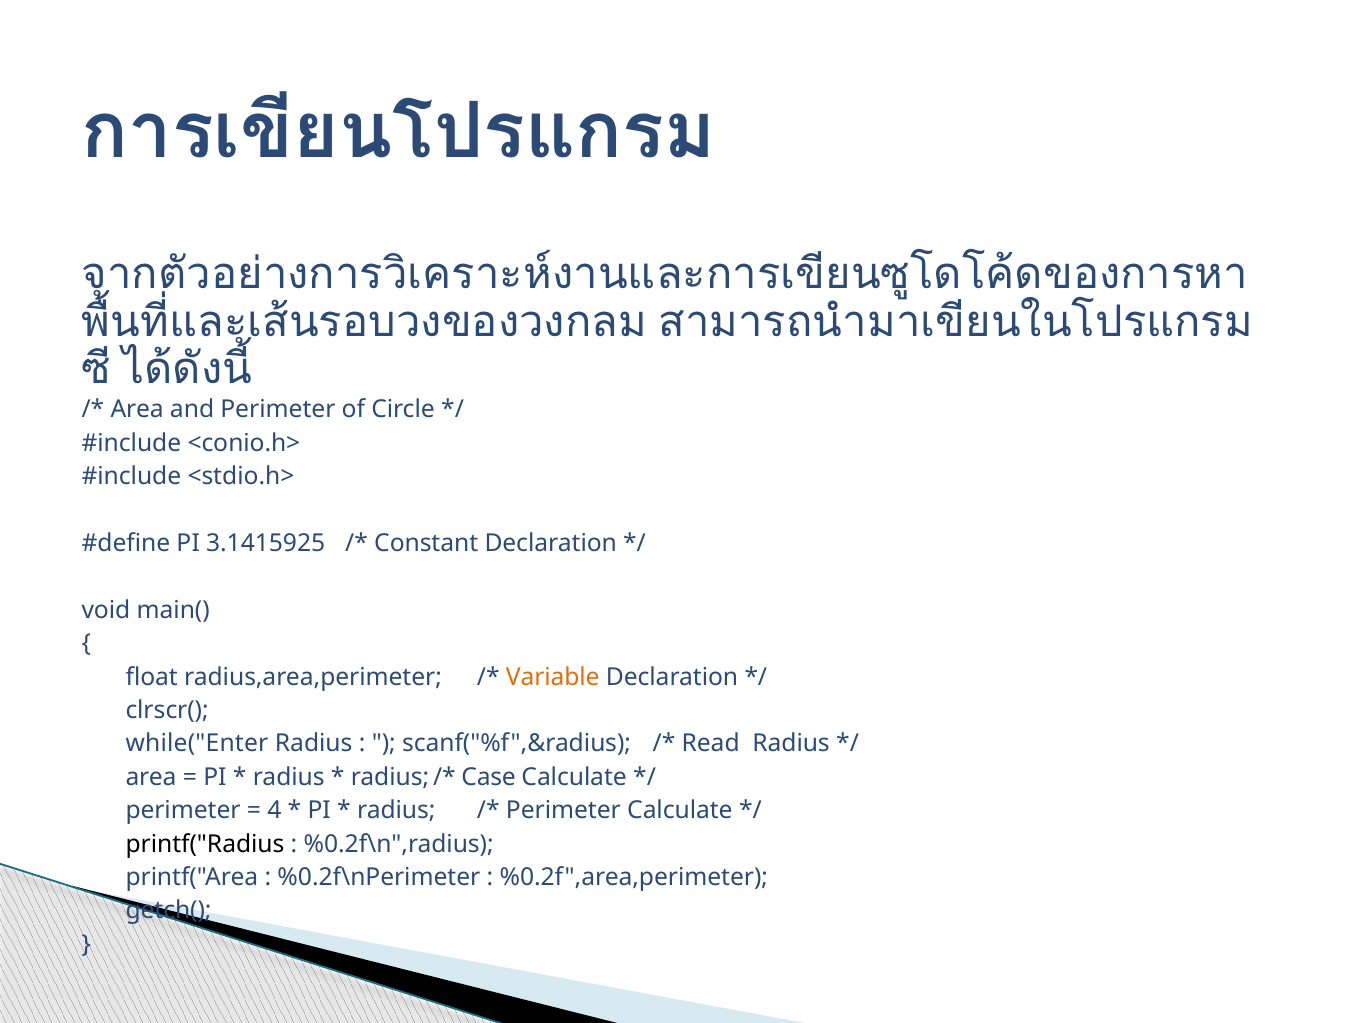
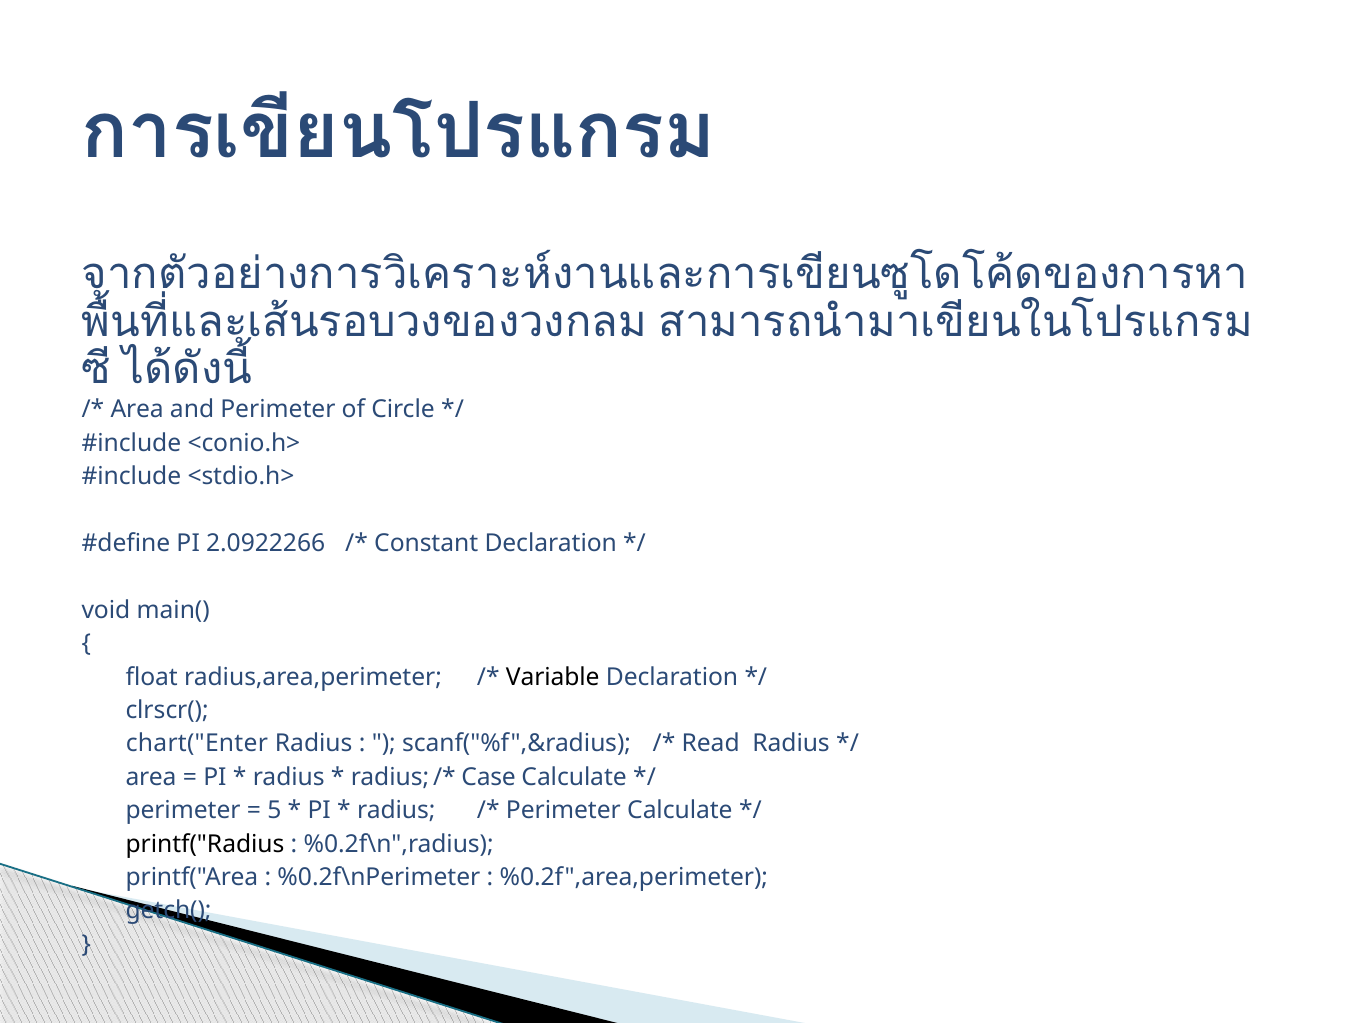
3.1415925: 3.1415925 -> 2.0922266 (266, 543)
Variable colour: orange -> black (553, 677)
while("Enter: while("Enter -> chart("Enter (197, 744)
4: 4 -> 5 (275, 811)
